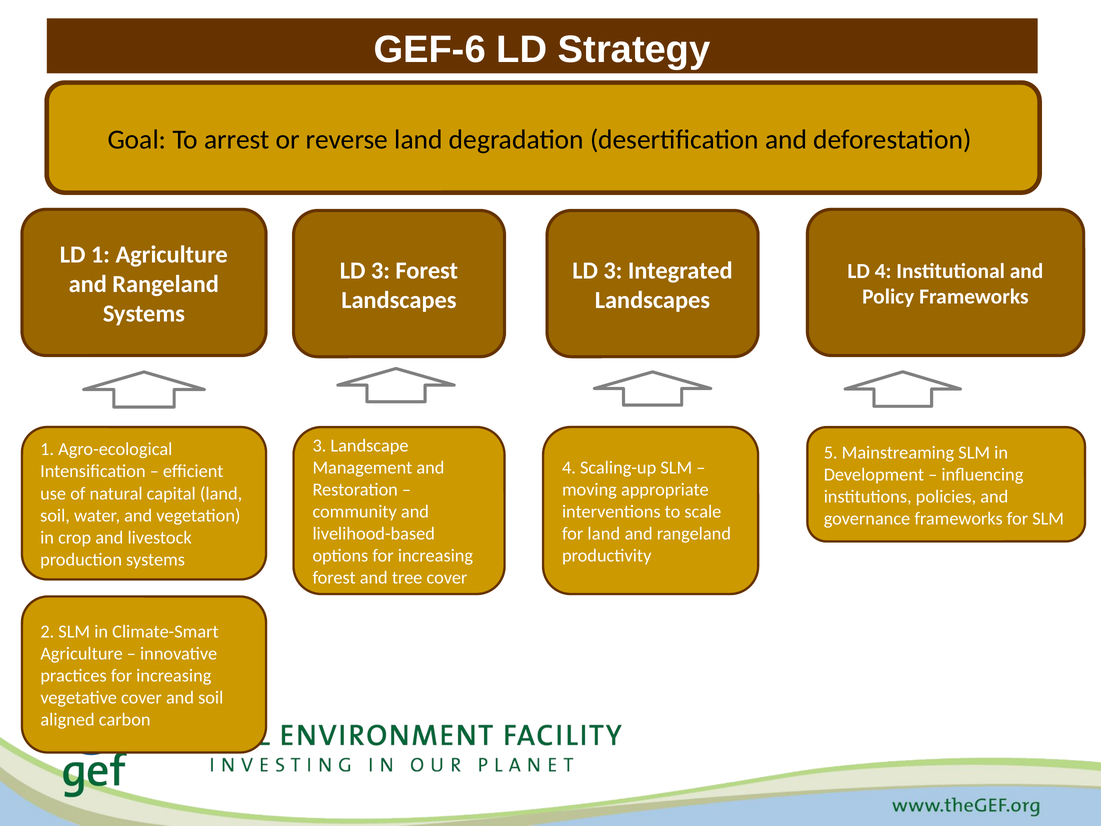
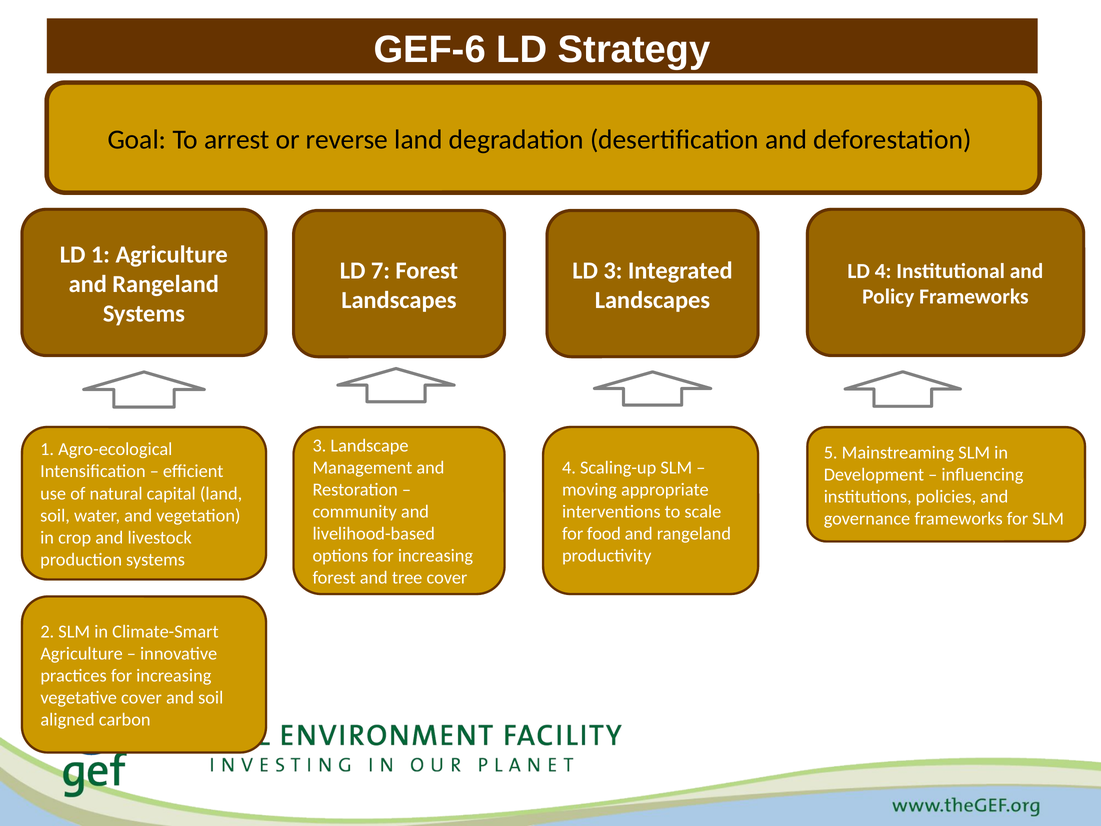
3: 3 -> 7 (380, 271)
for land: land -> food (604, 534)
